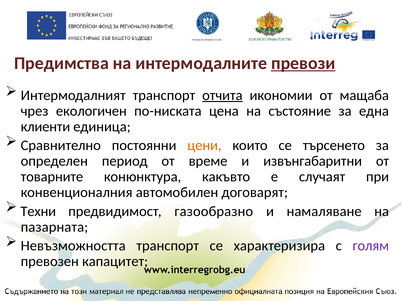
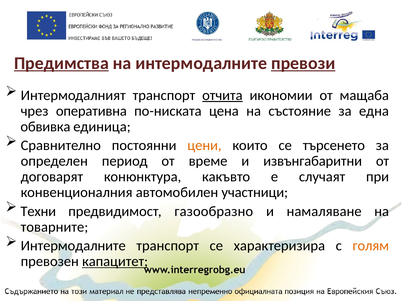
Предимства underline: none -> present (61, 63)
екологичен: екологичен -> оперативна (91, 111)
клиенти: клиенти -> обвивка (45, 127)
товарните: товарните -> договарят (52, 177)
договарят: договарят -> участници (255, 193)
пазарната: пазарната -> товарните (54, 227)
Невъзможността: Невъзможността -> Интермодалните (73, 246)
голям colour: purple -> orange (371, 246)
капацитет underline: none -> present (115, 262)
